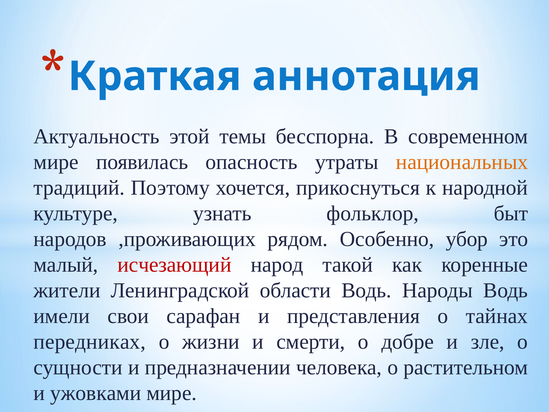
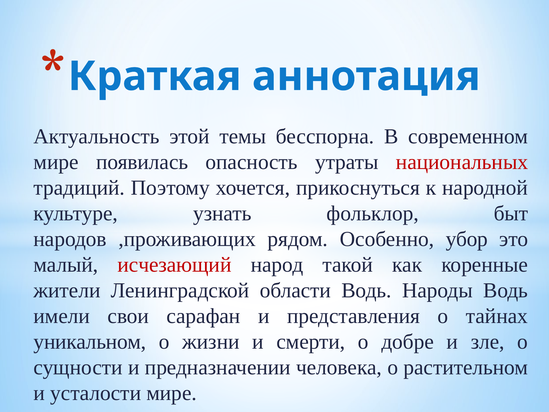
национальных colour: orange -> red (462, 162)
передниках: передниках -> уникальном (90, 342)
ужовками: ужовками -> усталости (96, 393)
